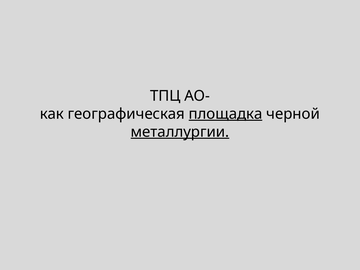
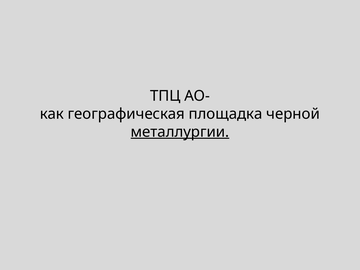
площадка underline: present -> none (226, 114)
